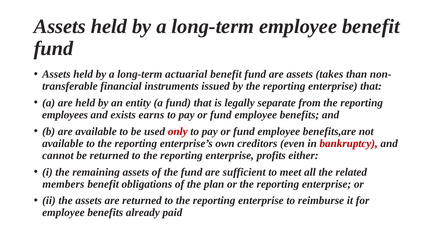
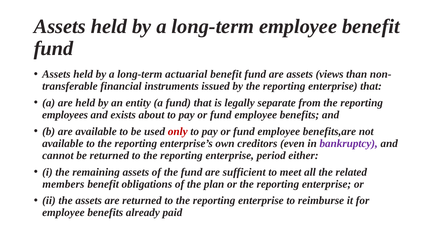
takes: takes -> views (330, 74)
earns: earns -> about (151, 115)
bankruptcy colour: red -> purple (349, 143)
profits: profits -> period (271, 155)
